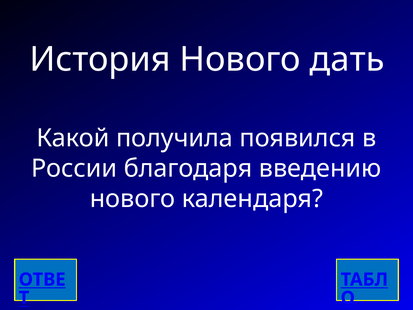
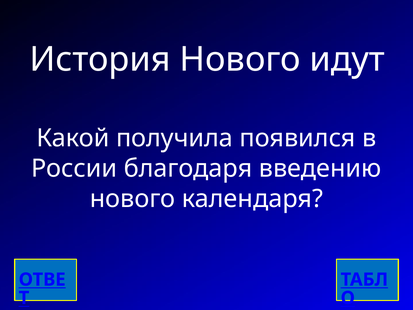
дать: дать -> идут (347, 59)
